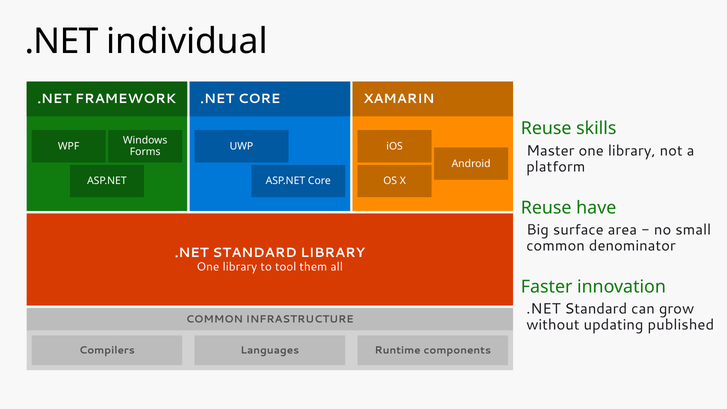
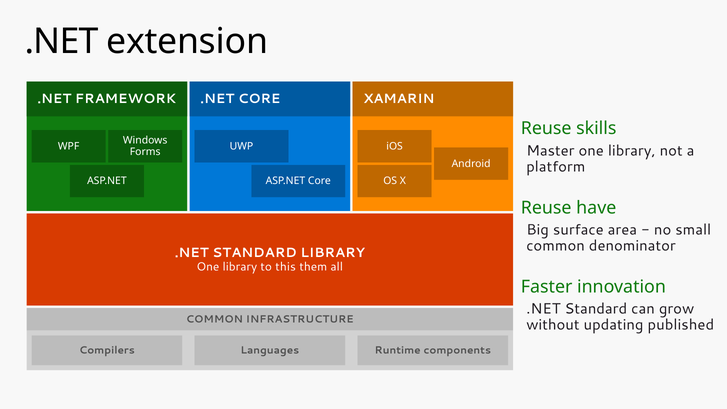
individual: individual -> extension (187, 42)
tool: tool -> this (286, 267)
